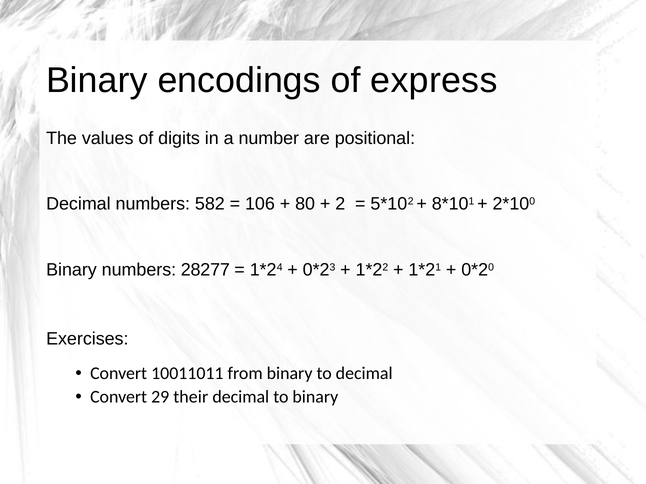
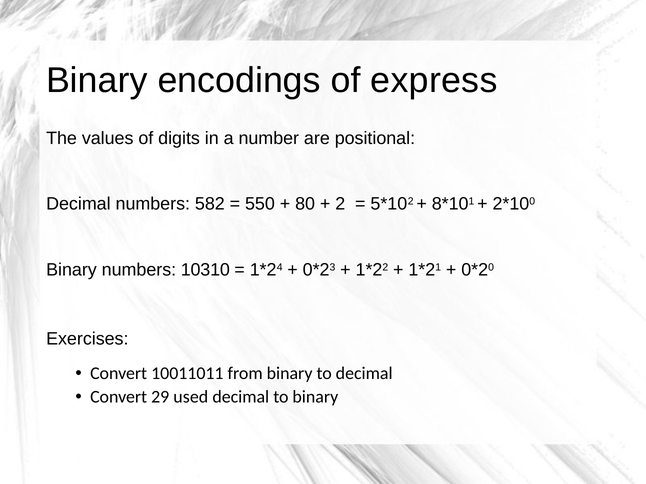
106: 106 -> 550 (260, 204)
28277: 28277 -> 10310 (205, 270)
their: their -> used (191, 397)
